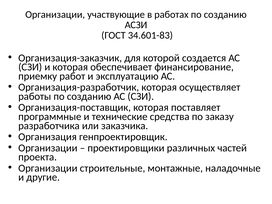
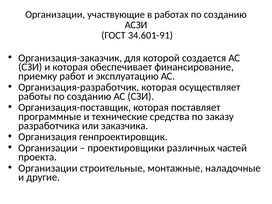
34.601-83: 34.601-83 -> 34.601-91 (150, 35)
